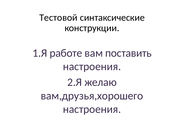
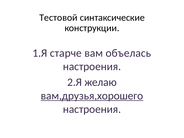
работе: работе -> старче (66, 53)
поставить: поставить -> объелась (128, 53)
вам,друзья,хорошего underline: none -> present (92, 96)
